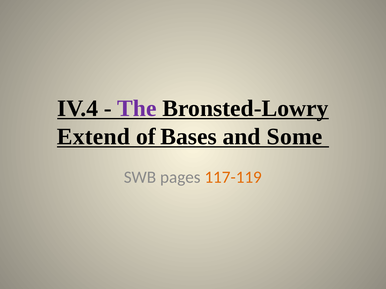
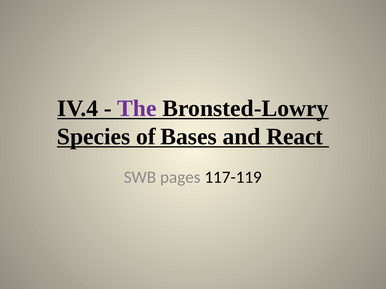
Extend: Extend -> Species (94, 137)
Some: Some -> React (295, 137)
117-119 colour: orange -> black (233, 177)
